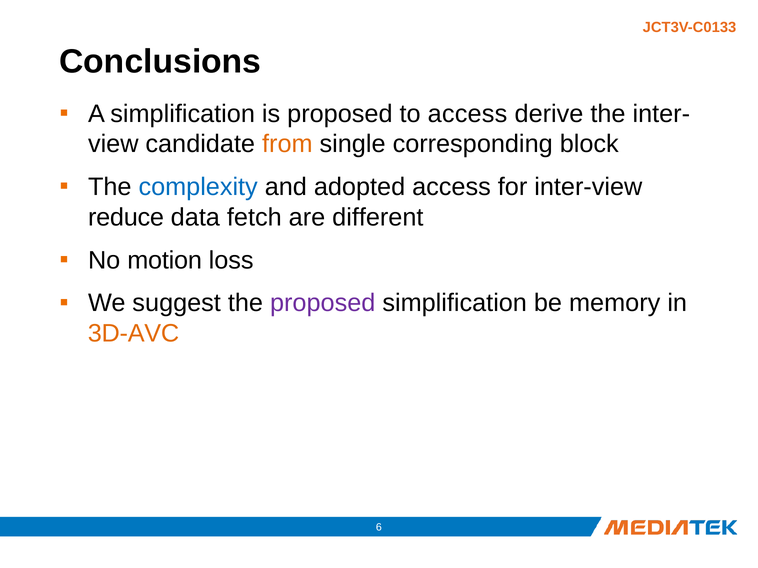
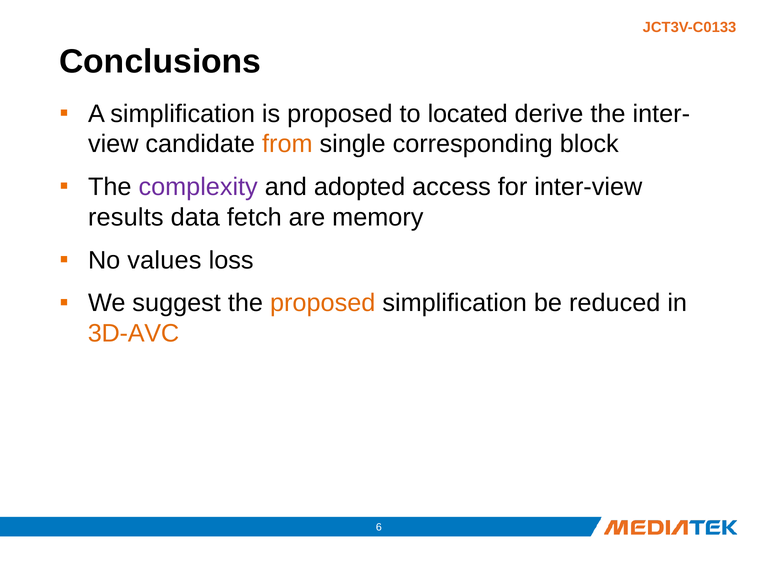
to access: access -> located (468, 114)
complexity colour: blue -> purple (198, 187)
reduce: reduce -> results (126, 217)
different: different -> memory (378, 217)
motion: motion -> values (164, 260)
proposed colour: purple -> orange (323, 303)
memory: memory -> reduced (615, 303)
